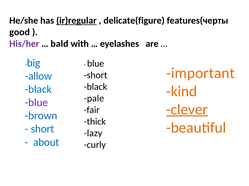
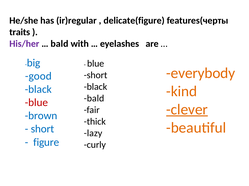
ir)regular underline: present -> none (76, 21)
good: good -> traits (20, 32)
important: important -> everybody (201, 73)
allow: allow -> good (38, 76)
pale: pale -> bald (94, 99)
blue colour: purple -> red (37, 103)
about: about -> figure (46, 143)
